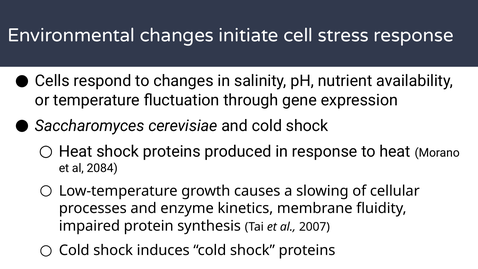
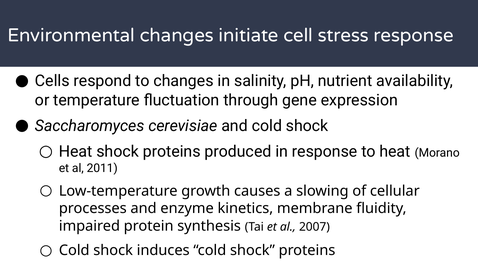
2084: 2084 -> 2011 (102, 168)
